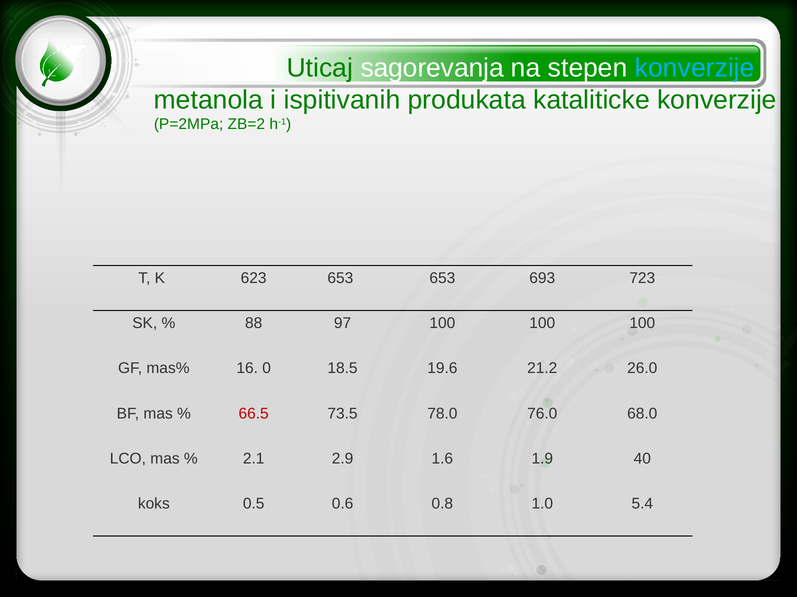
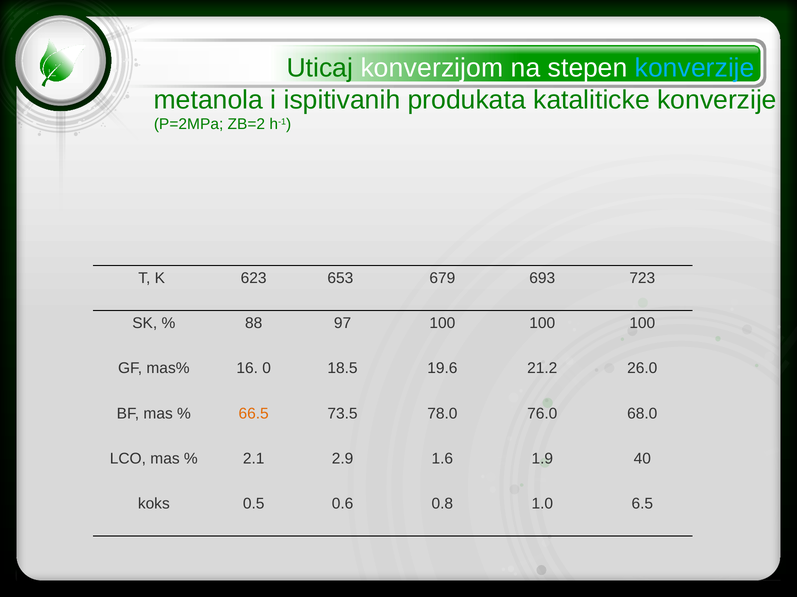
sagorevanja: sagorevanja -> konverzijom (432, 68)
653 653: 653 -> 679 (442, 279)
66.5 colour: red -> orange (254, 414)
5.4: 5.4 -> 6.5 (642, 504)
